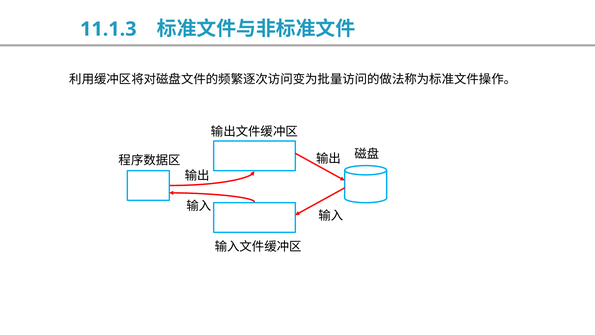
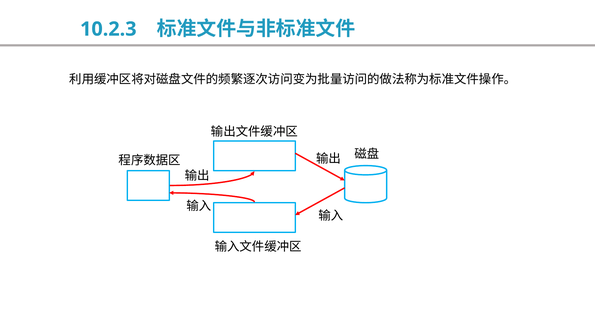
11.1.3: 11.1.3 -> 10.2.3 (108, 29)
